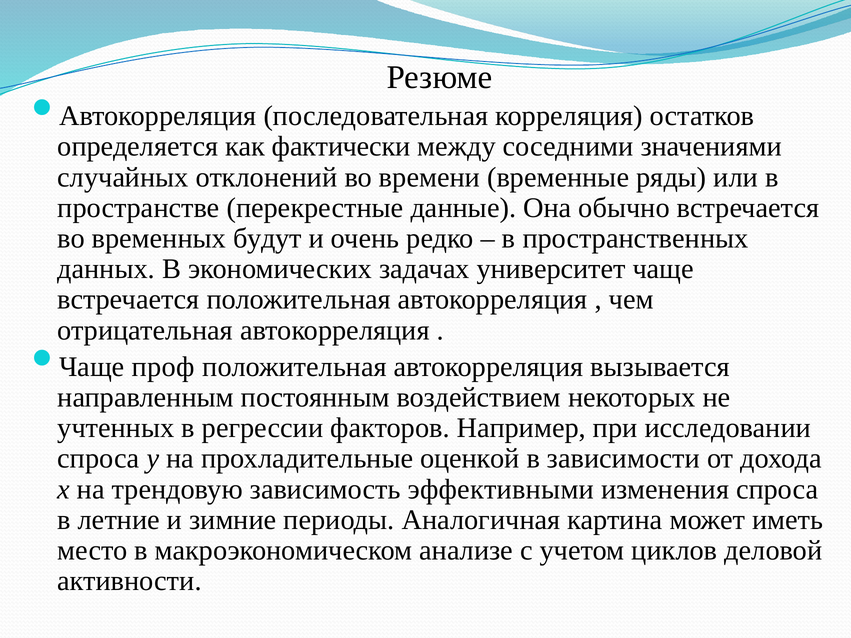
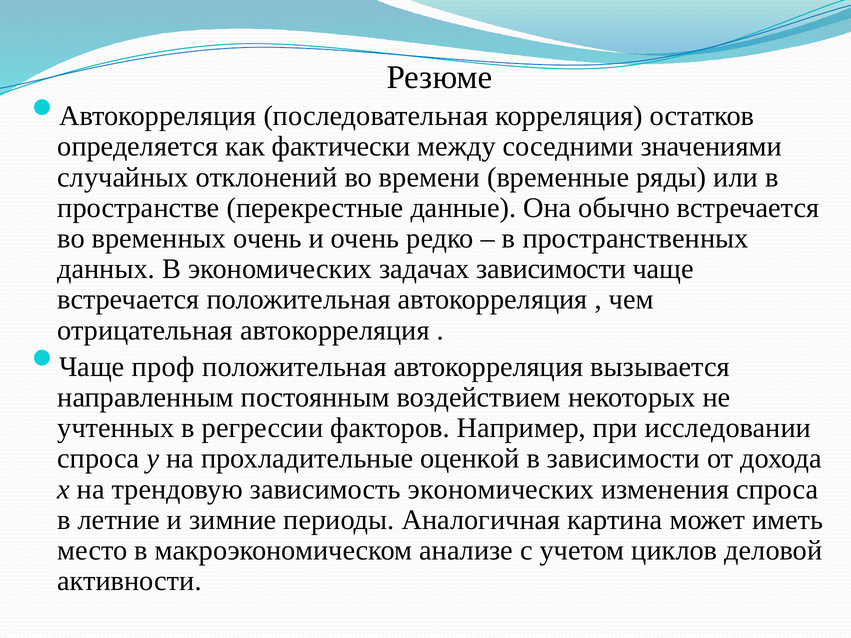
временных будут: будут -> очень (267, 238)
задачах университет: университет -> зависимости (551, 269)
зависимость эффективными: эффективными -> экономических (501, 489)
